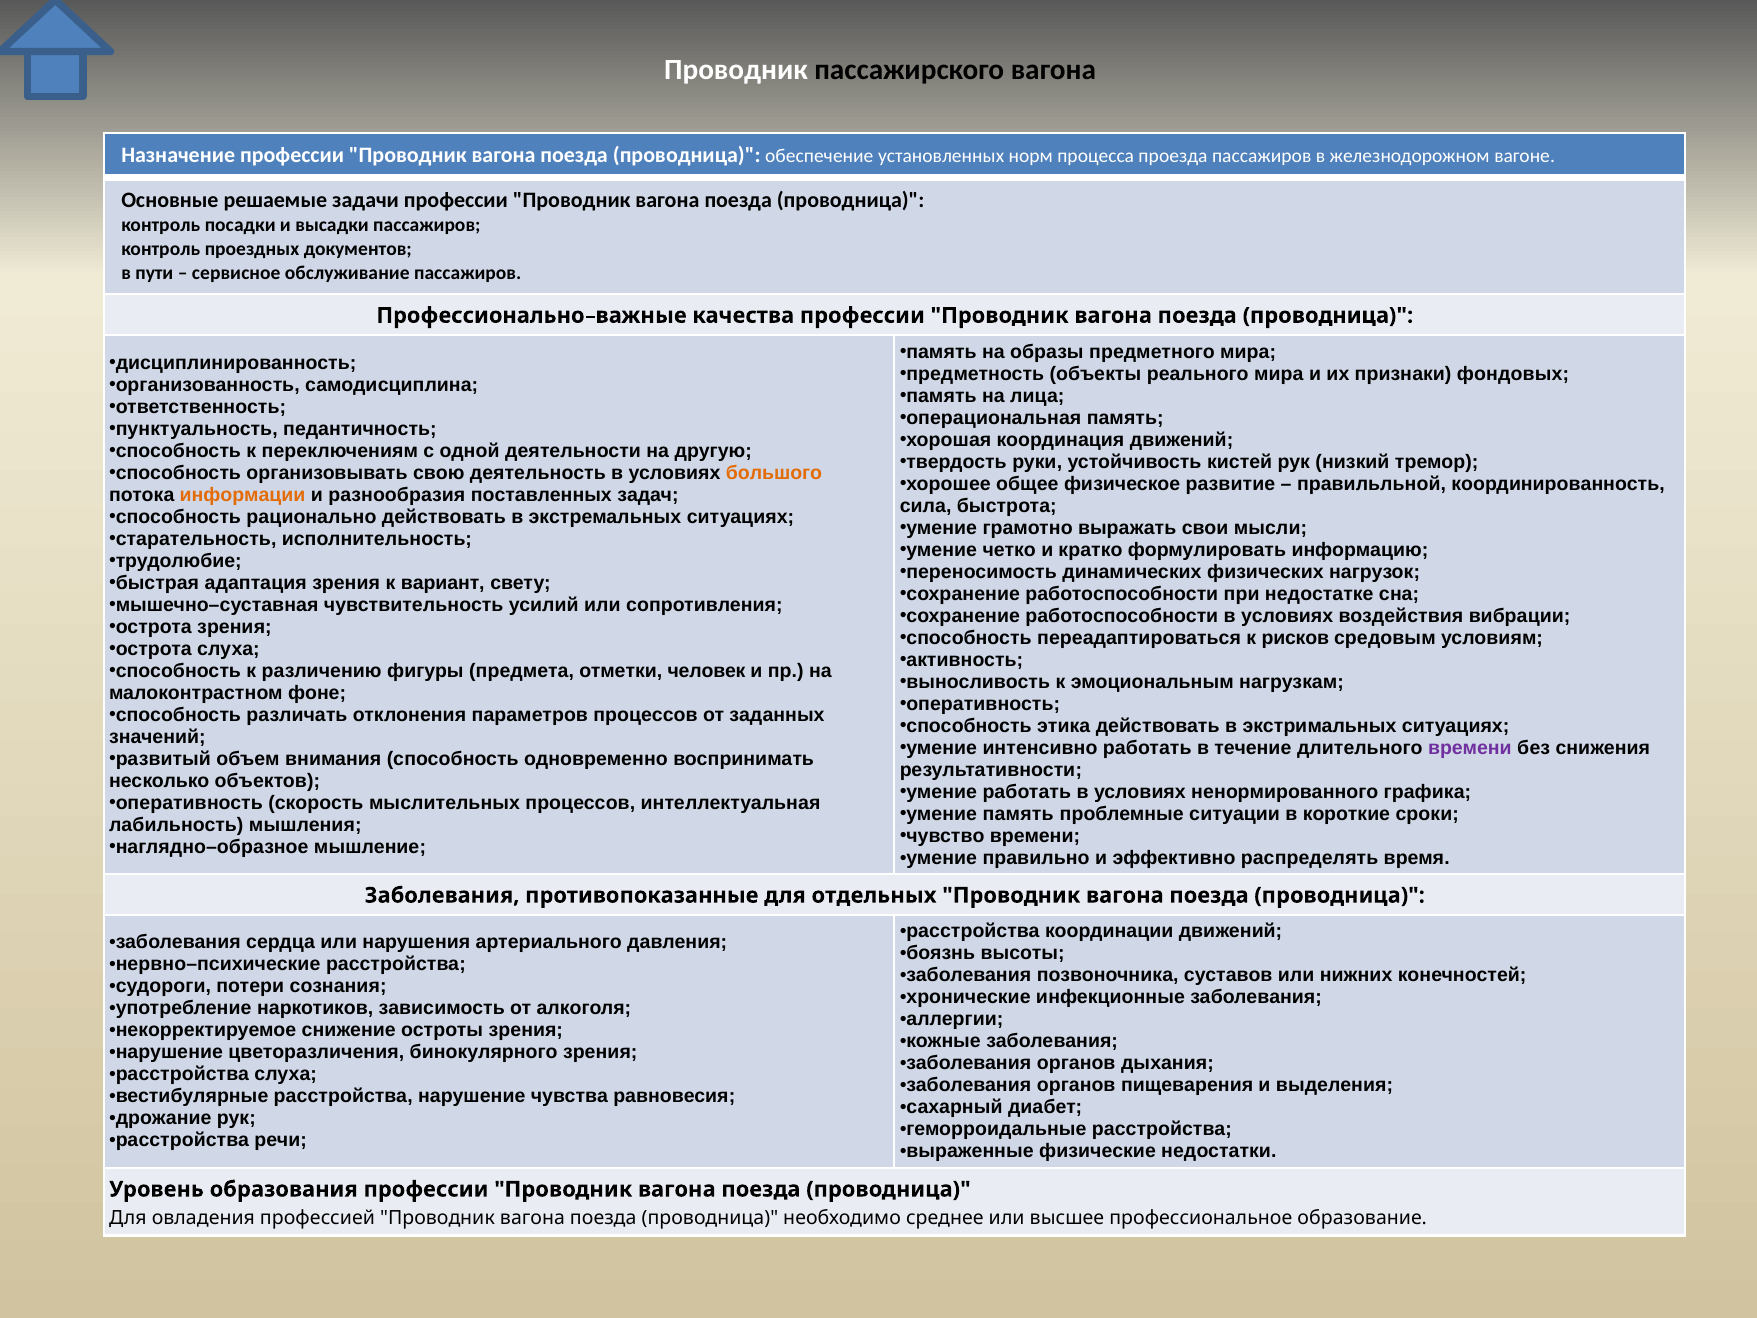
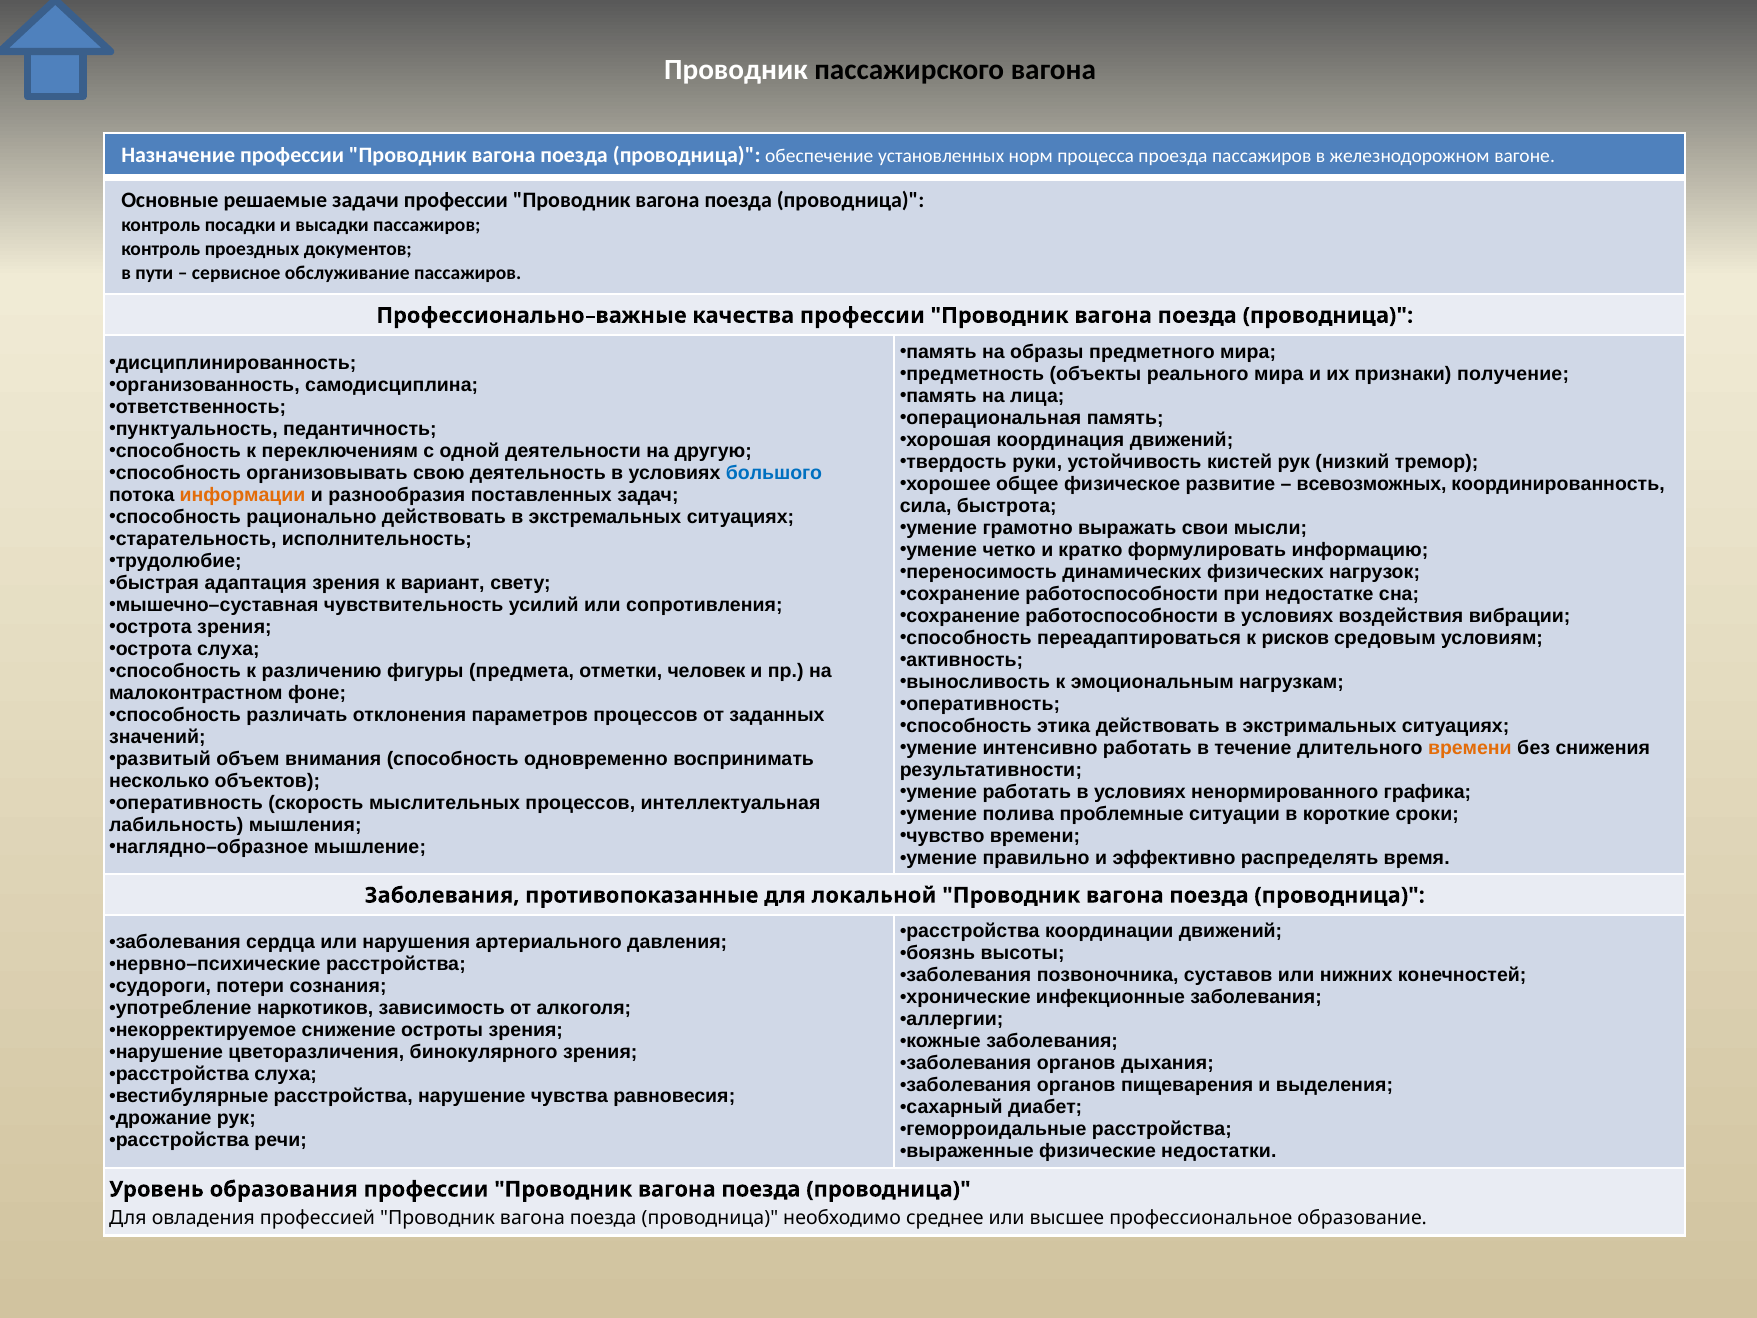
фондовых: фондовых -> получение (1513, 374)
большого colour: orange -> blue (774, 473)
правильльной: правильльной -> всевозможных (1372, 484)
времени colour: purple -> orange (1470, 747)
умение память: память -> полива (1018, 813)
отдельных: отдельных -> локальной (874, 895)
